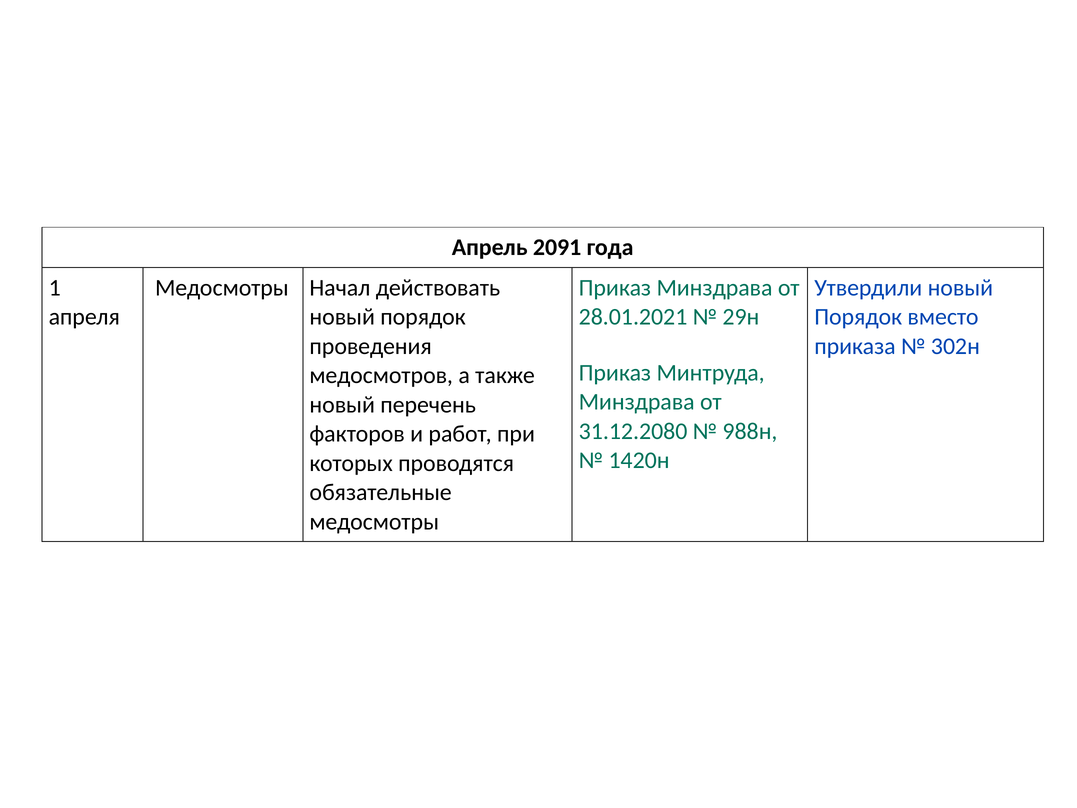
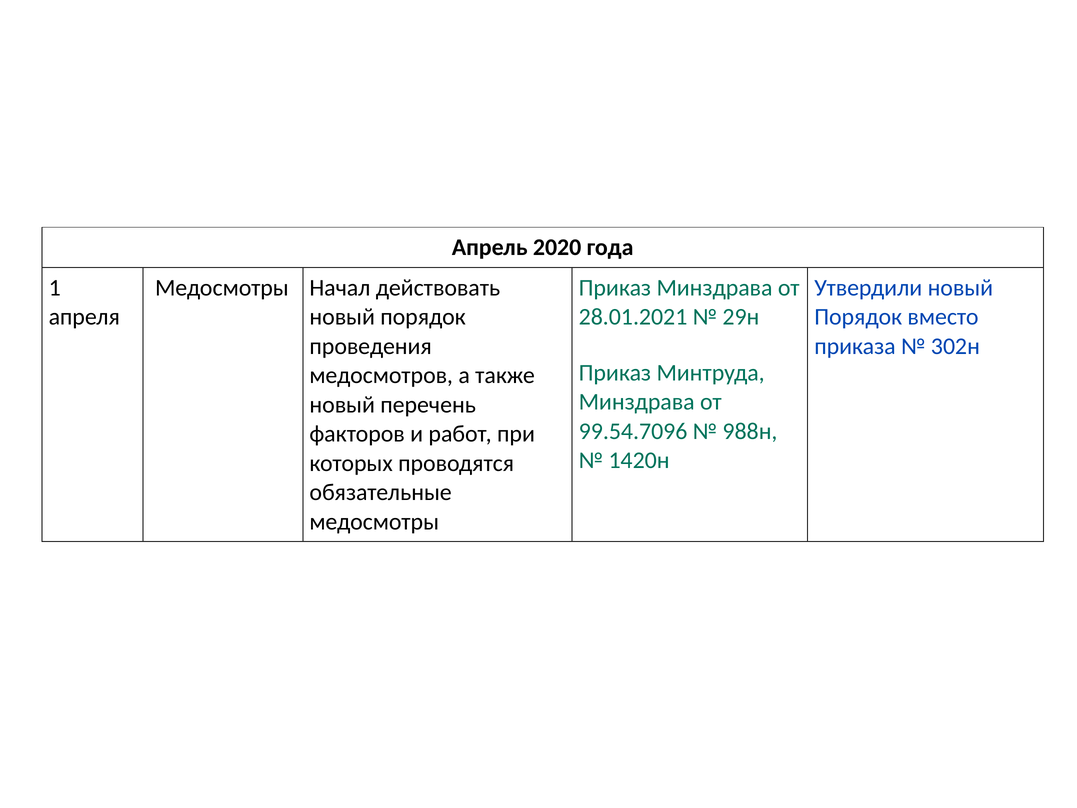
2091: 2091 -> 2020 (557, 247)
31.12.2080: 31.12.2080 -> 99.54.7096 (633, 431)
